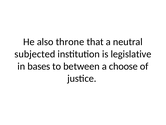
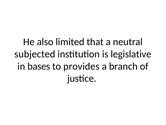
throne: throne -> limited (70, 42)
between: between -> provides (81, 66)
choose: choose -> branch (123, 66)
